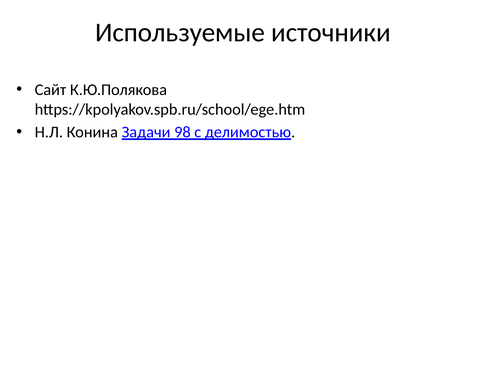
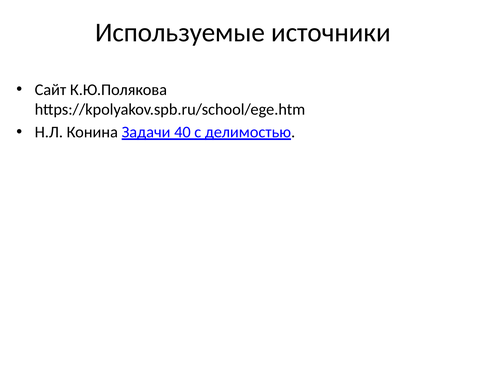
98: 98 -> 40 (182, 132)
